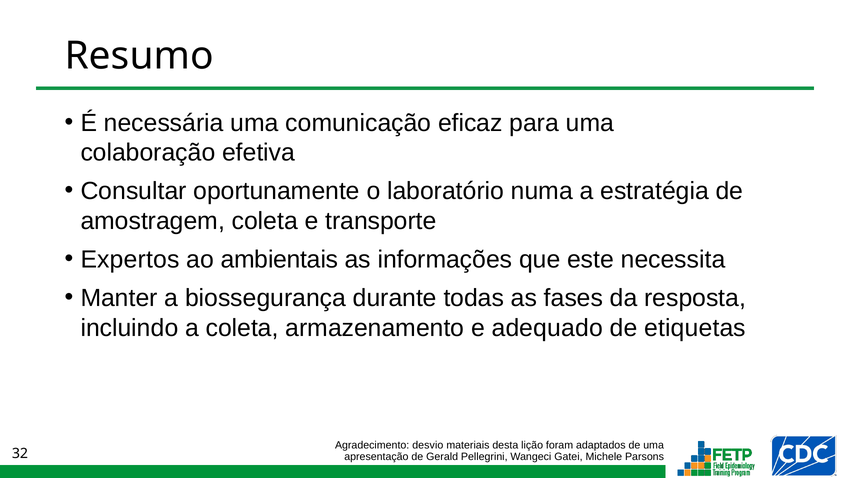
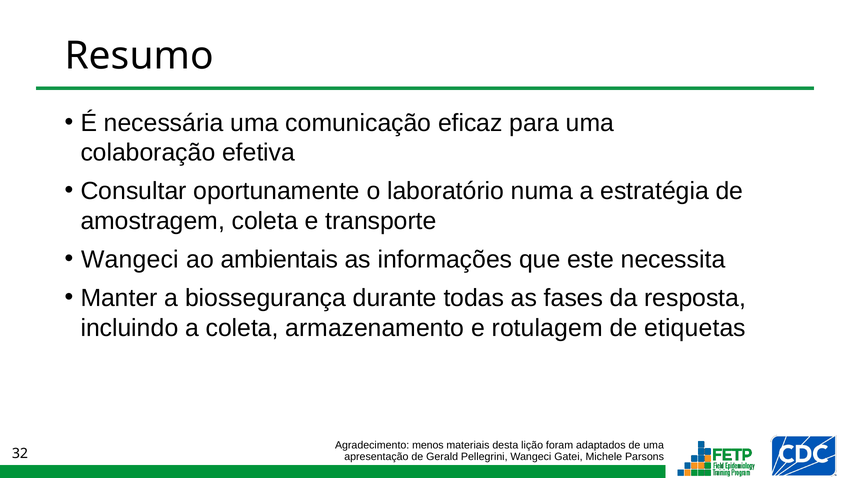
Expertos: Expertos -> Wangeci (130, 260)
adequado: adequado -> rotulagem (547, 328)
desvio: desvio -> menos (428, 445)
